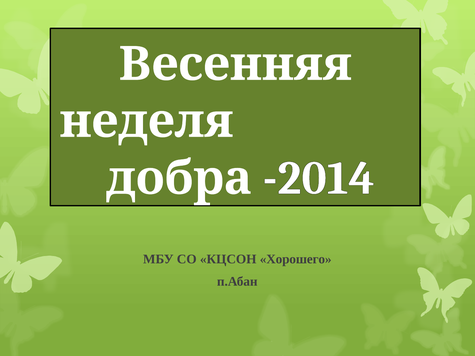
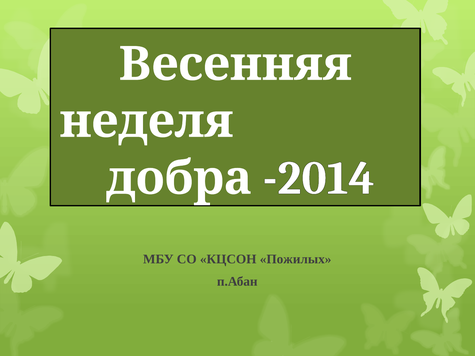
Хорошего: Хорошего -> Пожилых (296, 259)
